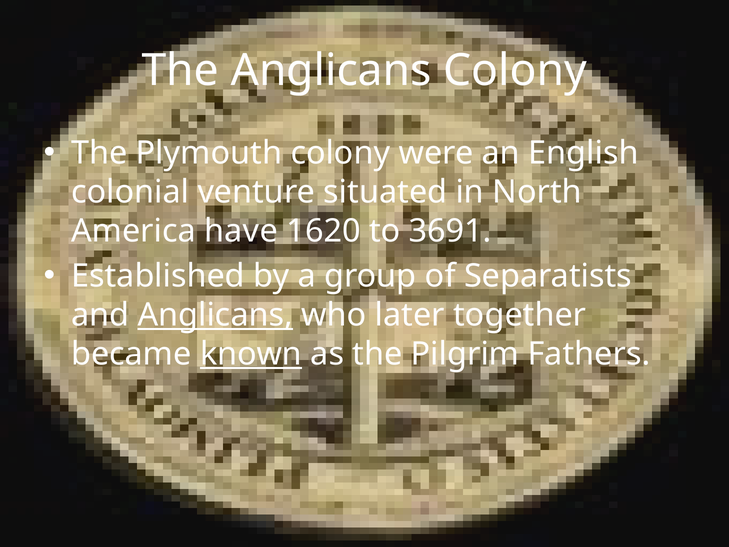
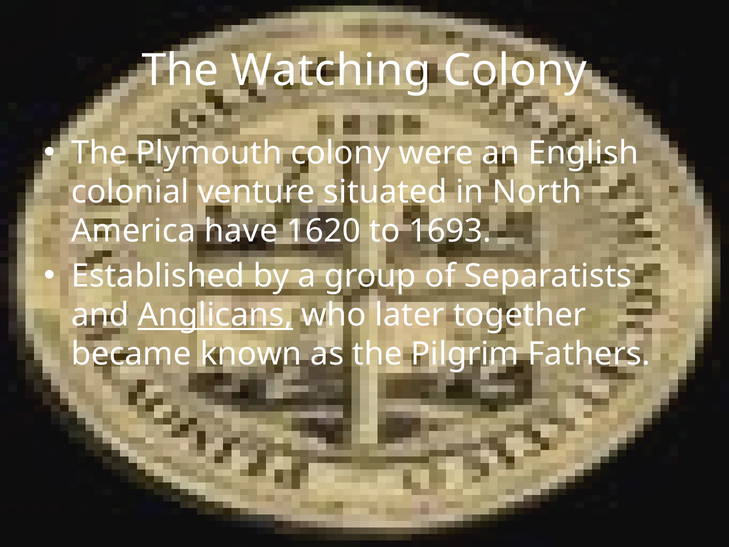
The Anglicans: Anglicans -> Watching (331, 71)
3691: 3691 -> 1693 (450, 231)
known underline: present -> none (251, 354)
